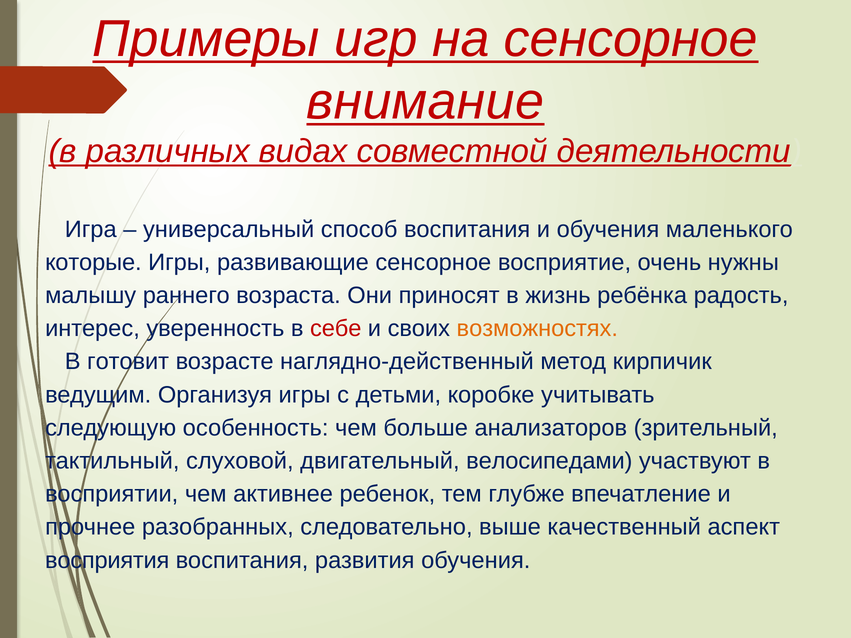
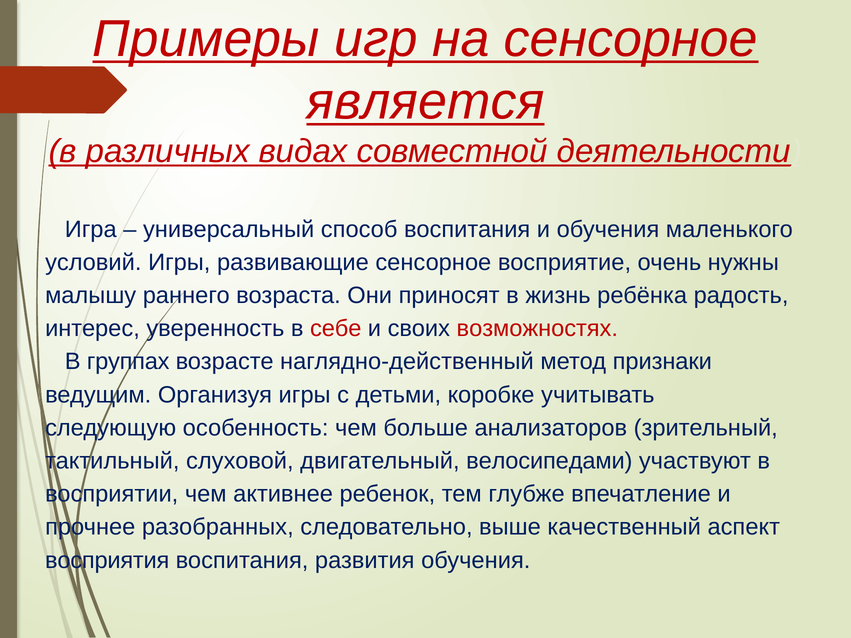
внимание: внимание -> является (425, 101)
которые: которые -> условий (93, 263)
возможностях colour: orange -> red (537, 329)
готовит: готовит -> группах (128, 362)
кирпичик: кирпичик -> признаки (662, 362)
